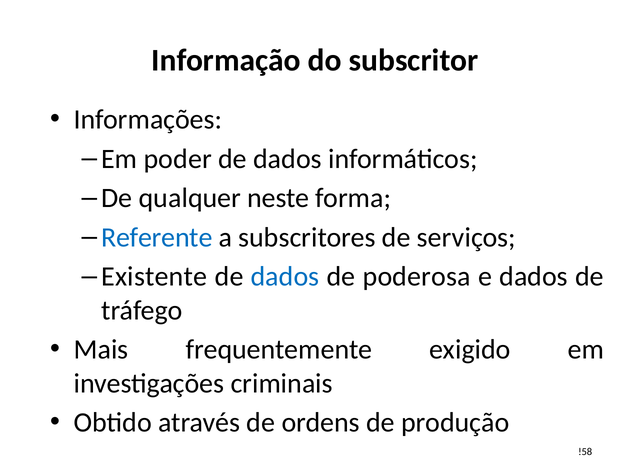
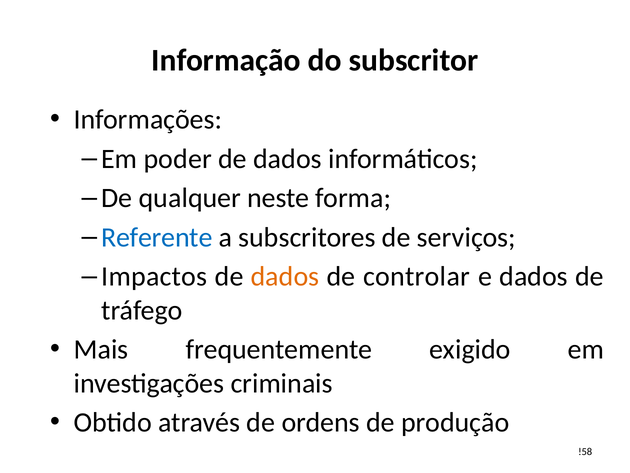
Existente: Existente -> Impactos (154, 276)
dados colour: blue -> orange (285, 276)
poderosa: poderosa -> controlar (417, 276)
